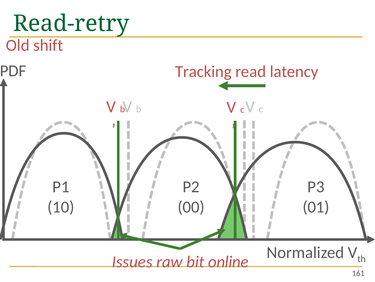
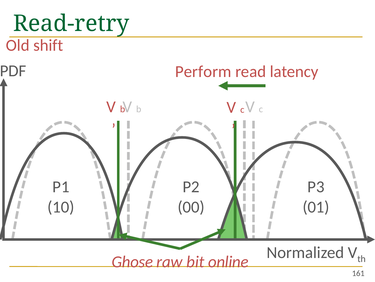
Tracking: Tracking -> Perform (203, 72)
Issues: Issues -> Ghose (132, 261)
